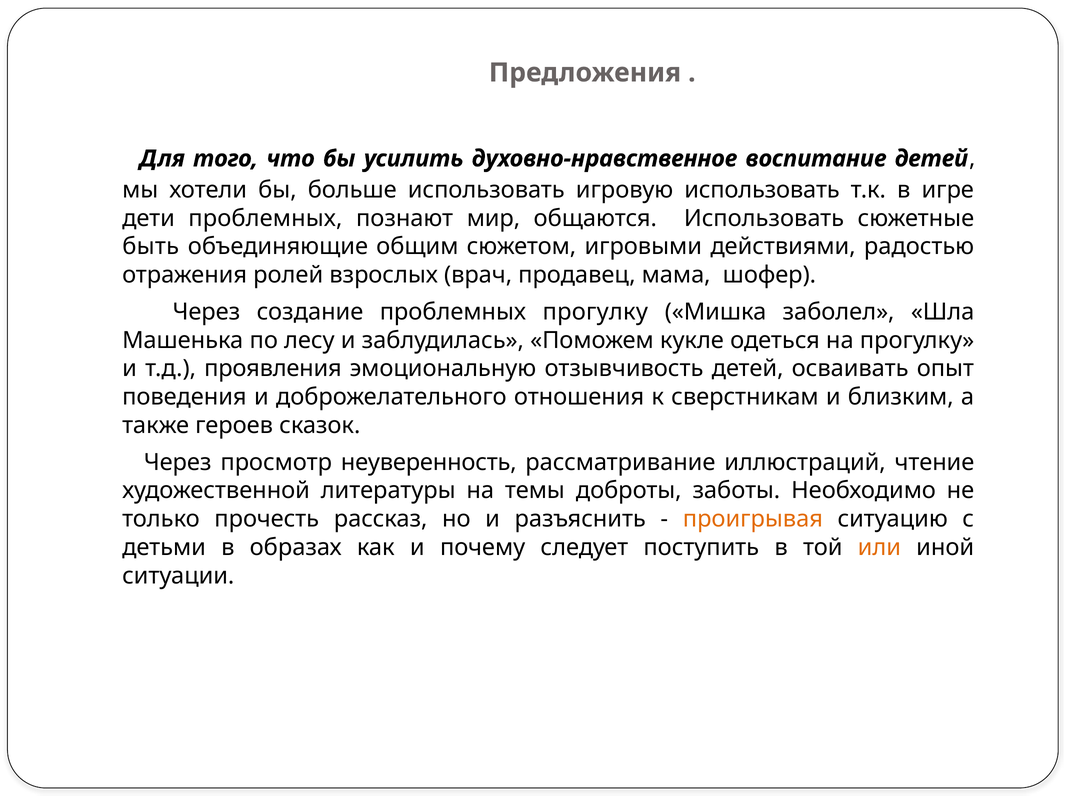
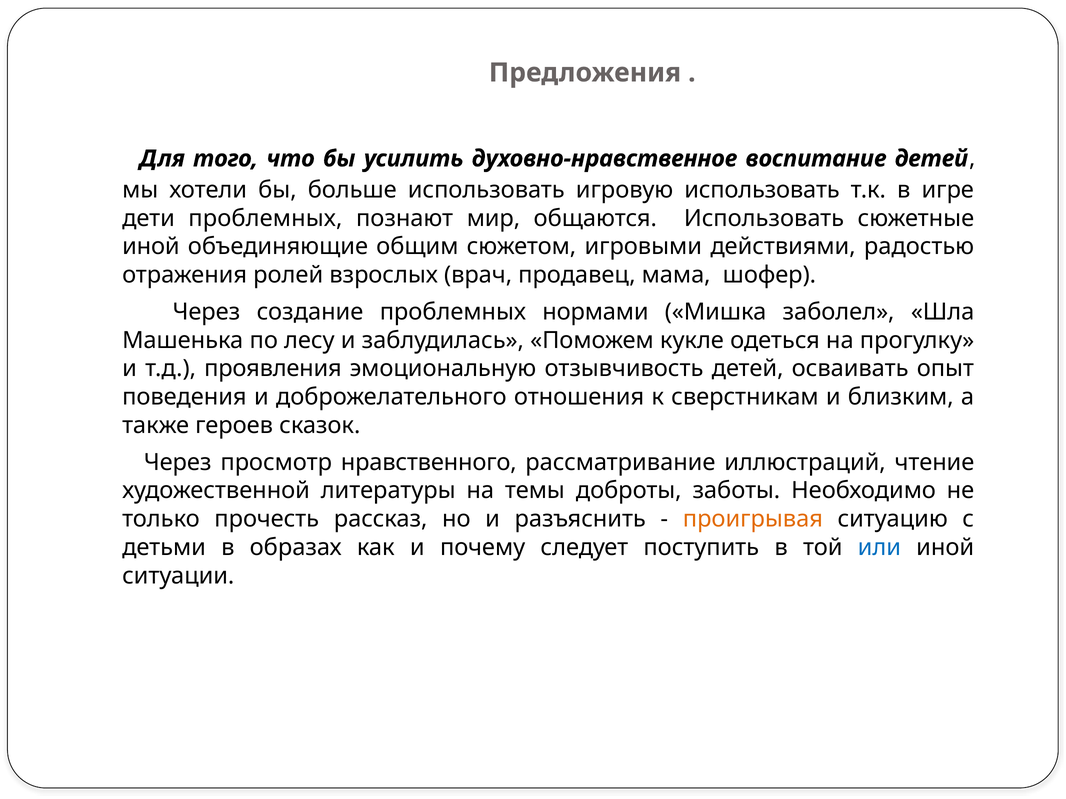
быть: быть -> иной (151, 247)
проблемных прогулку: прогулку -> нормами (595, 312)
неуверенность: неуверенность -> нравственного (429, 463)
или colour: orange -> blue (879, 548)
